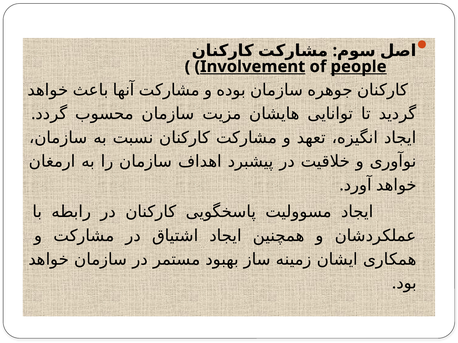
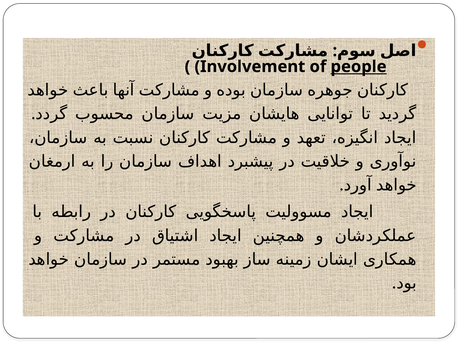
Involvement underline: present -> none (253, 67)
